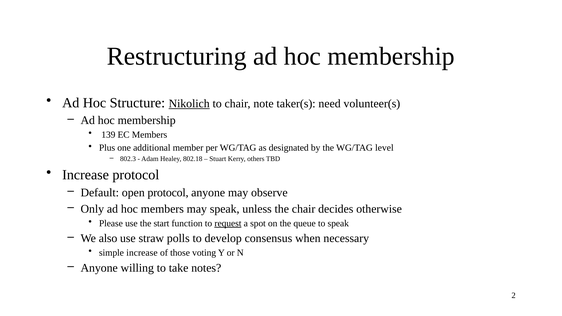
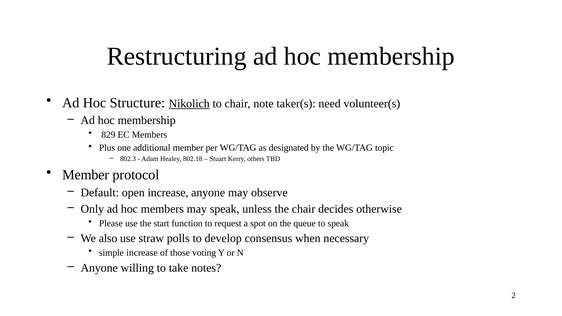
139: 139 -> 829 (108, 135)
level: level -> topic (384, 148)
Increase: Increase -> Member (86, 175)
open protocol: protocol -> increase (168, 193)
request underline: present -> none (228, 223)
